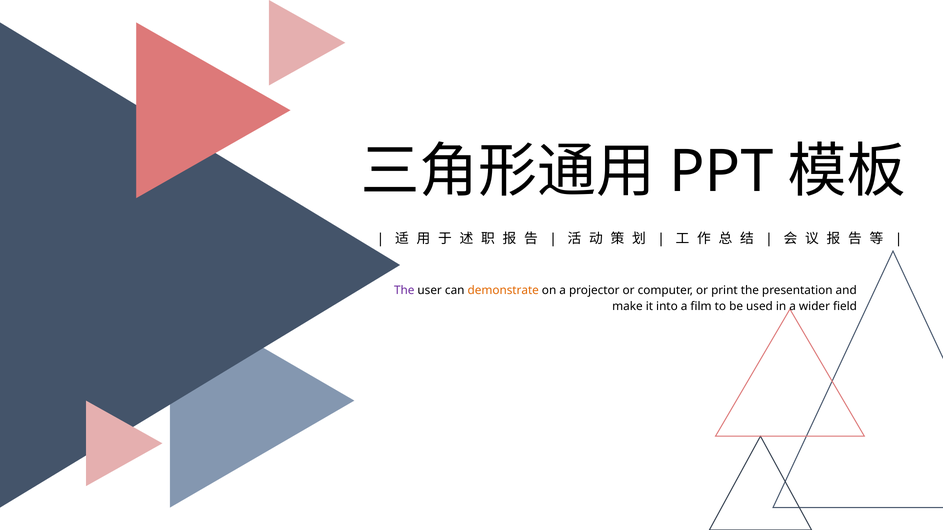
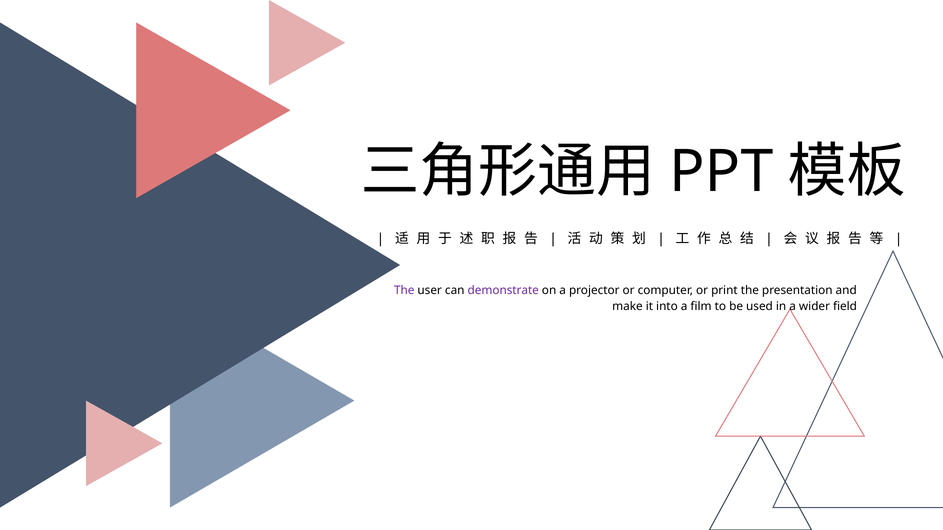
demonstrate colour: orange -> purple (503, 291)
